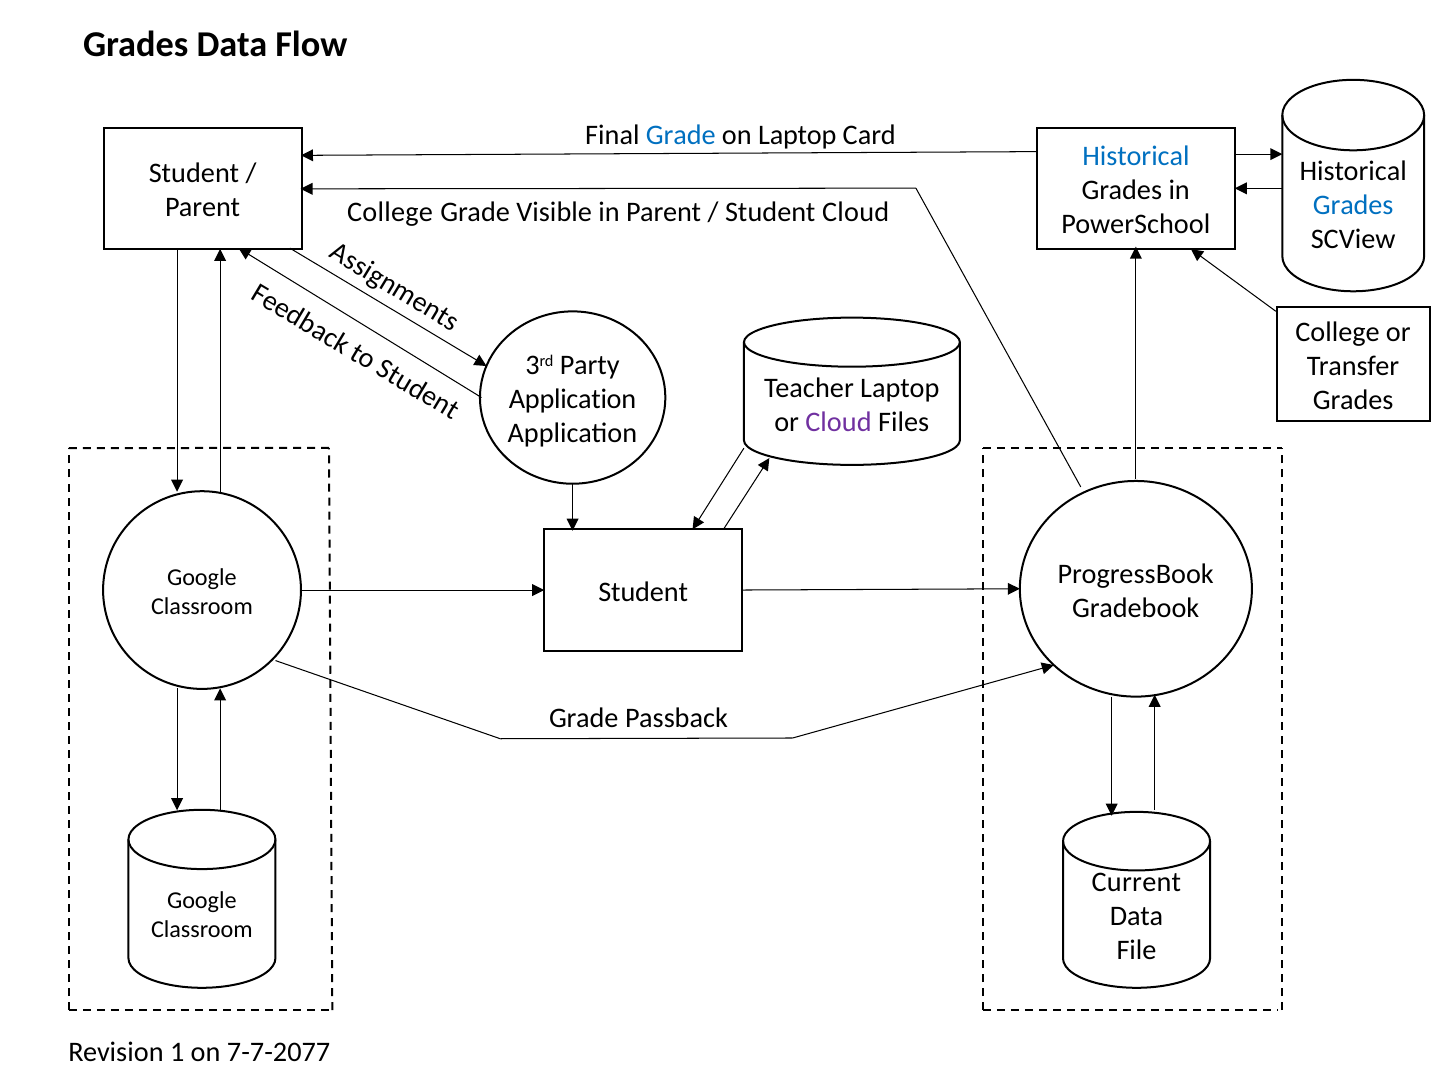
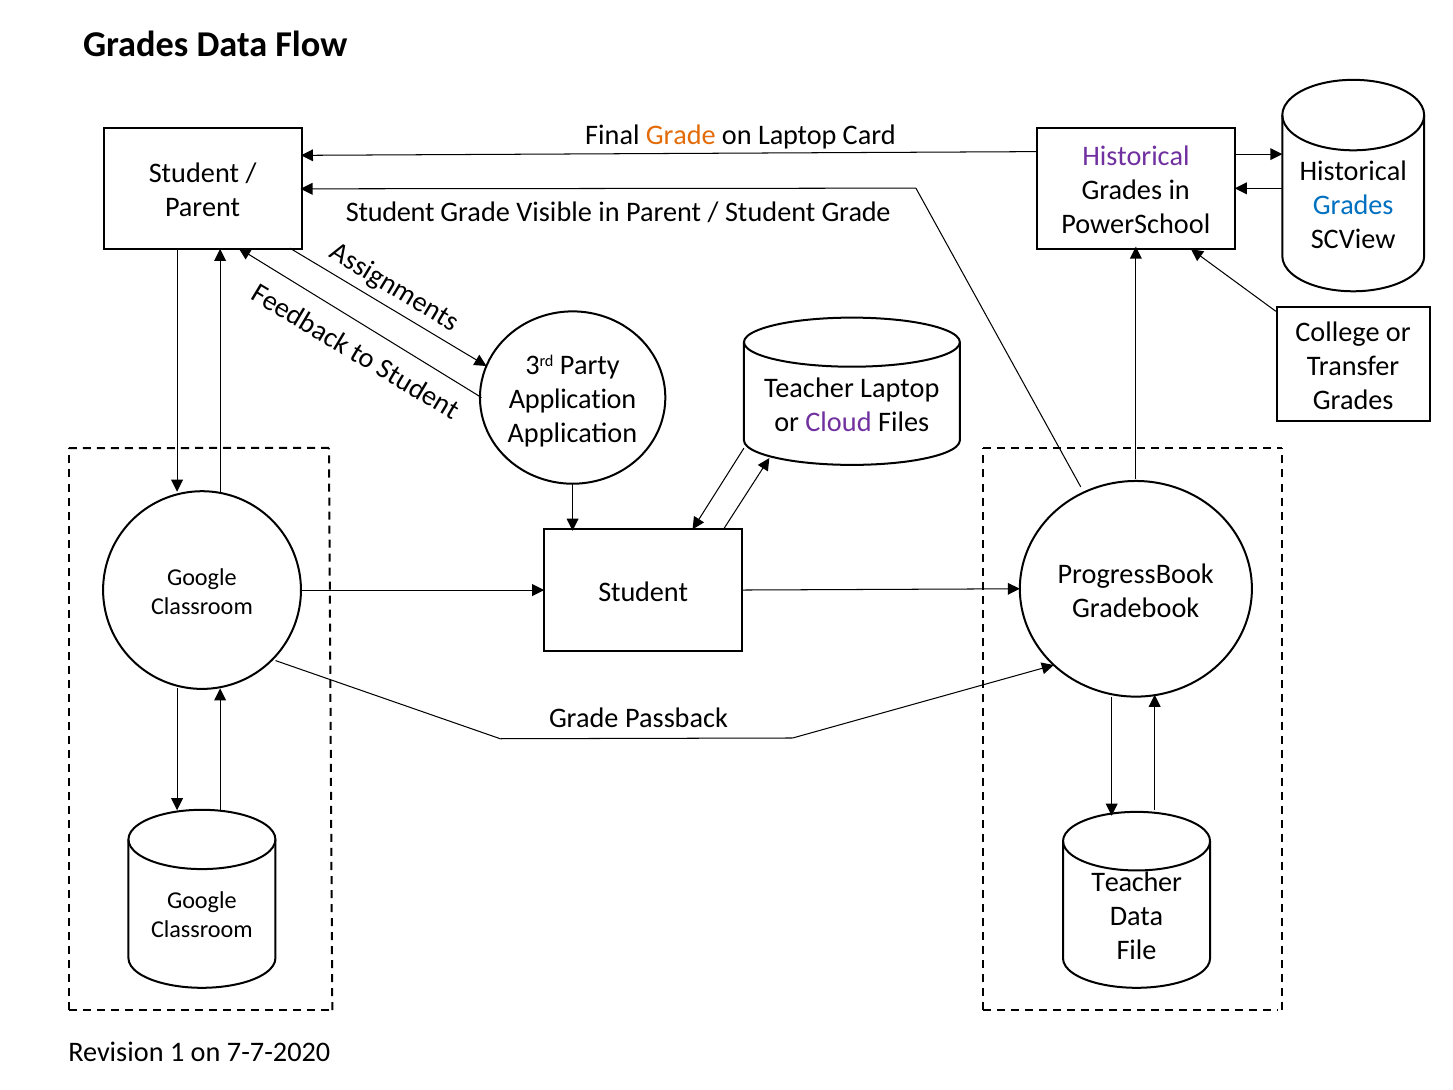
Grade colour: blue -> orange (681, 135)
Historical colour: blue -> purple (1136, 156)
College: College -> Student (390, 212)
Cloud: Cloud -> Grade (856, 212)
Current: Current -> Teacher (1137, 882)
7-7-2077: 7-7-2077 -> 7-7-2020 (279, 1052)
